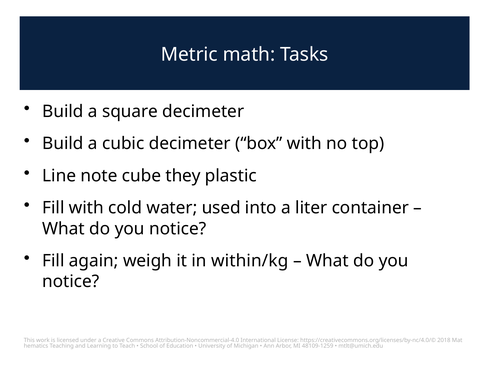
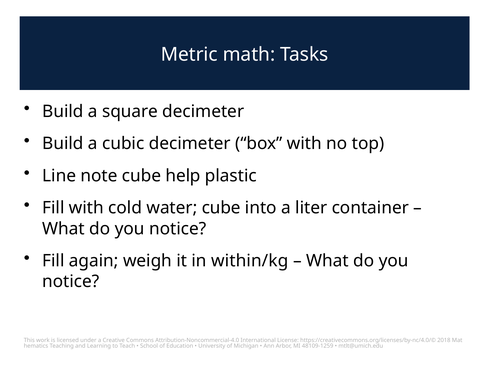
they: they -> help (183, 176)
water used: used -> cube (221, 208)
